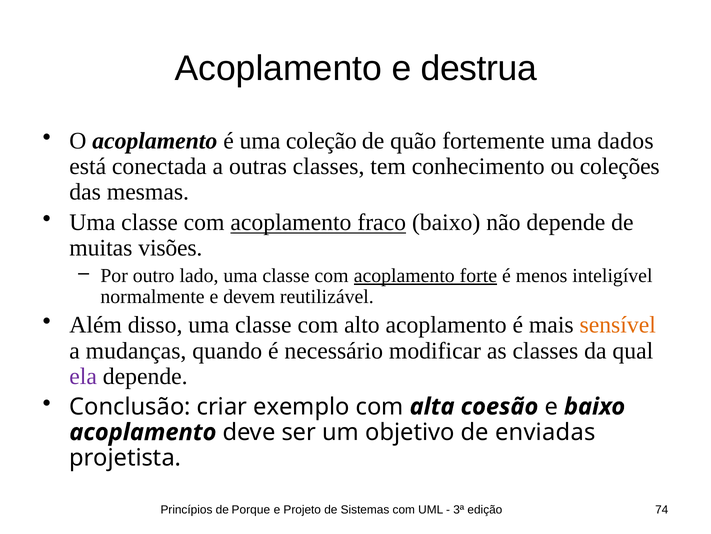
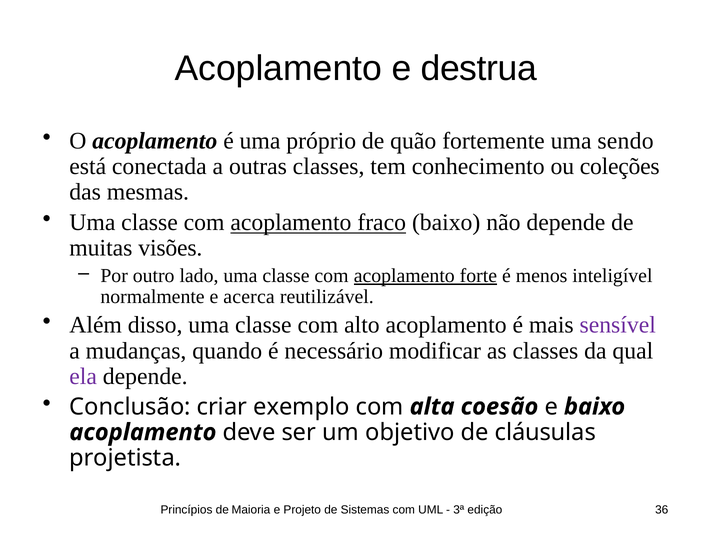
coleção: coleção -> próprio (321, 141)
dados: dados -> sendo (626, 141)
devem: devem -> acerca (249, 296)
sensível colour: orange -> purple (618, 325)
enviadas: enviadas -> cláusulas (545, 432)
Porque: Porque -> Maioria (251, 509)
74: 74 -> 36 (662, 509)
